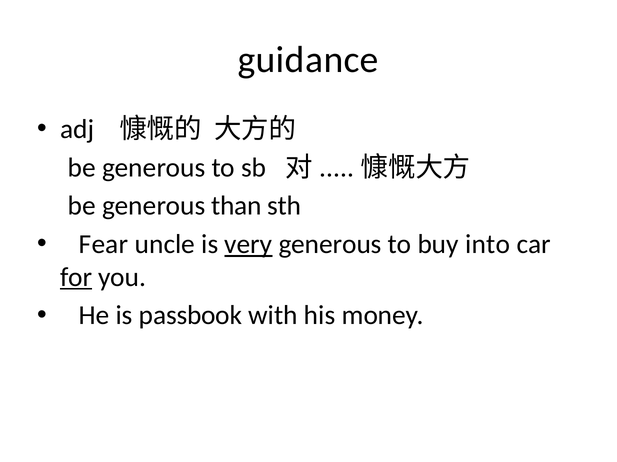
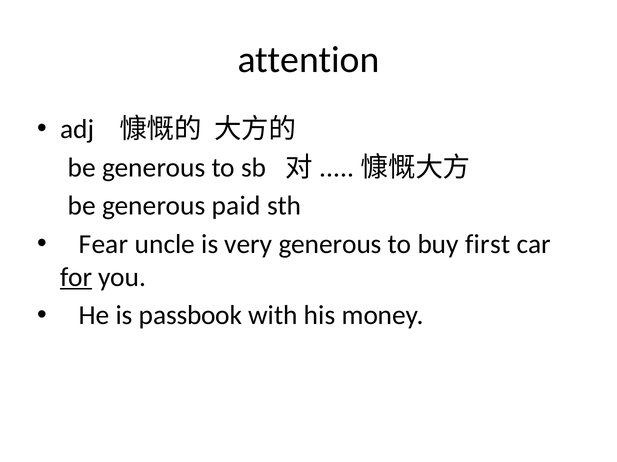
guidance: guidance -> attention (308, 60)
than: than -> paid (236, 206)
very underline: present -> none (248, 245)
into: into -> first (488, 245)
